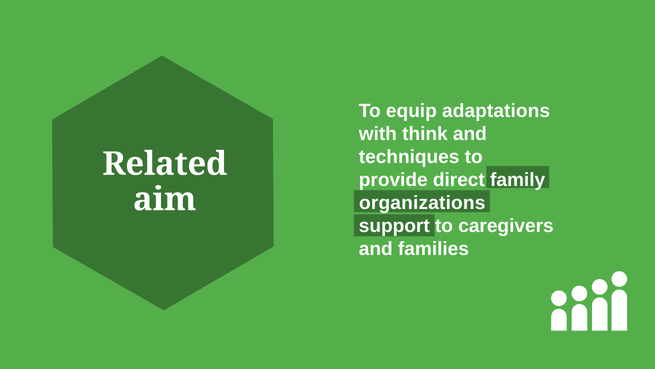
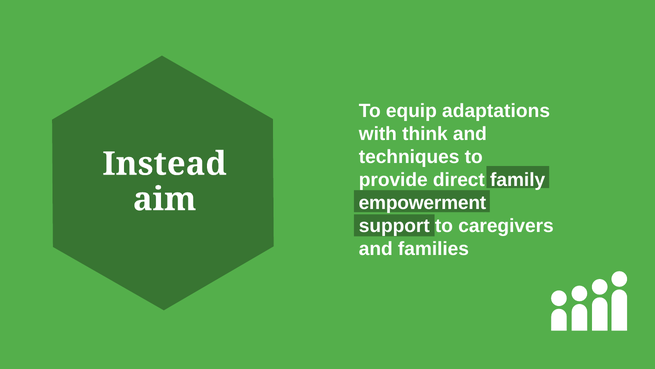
Related: Related -> Instead (165, 164)
organizations: organizations -> empowerment (422, 202)
